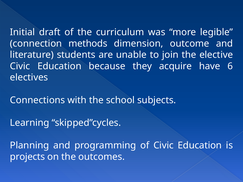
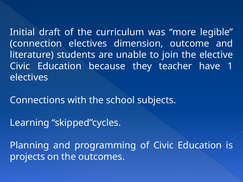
connection methods: methods -> electives (88, 44)
acquire: acquire -> teacher (175, 66)
6: 6 -> 1 (230, 66)
